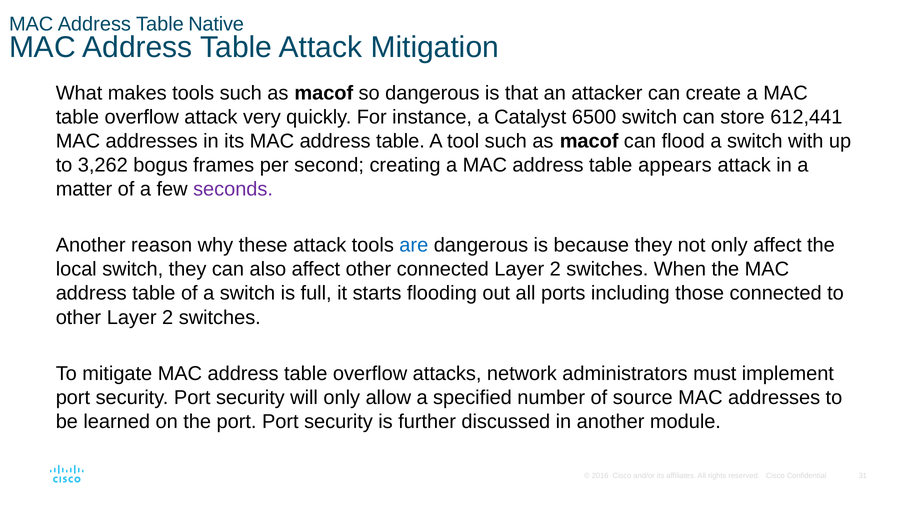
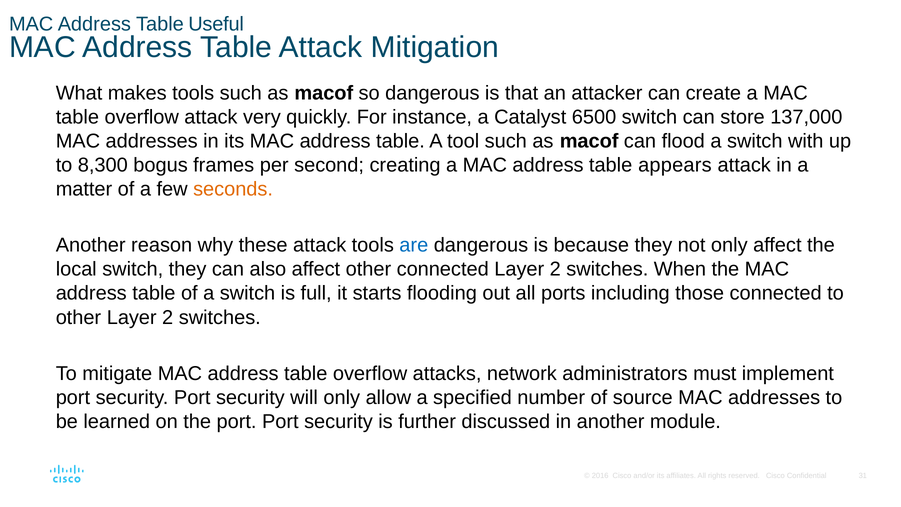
Native: Native -> Useful (216, 24)
612,441: 612,441 -> 137,000 (806, 117)
3,262: 3,262 -> 8,300 (103, 165)
seconds colour: purple -> orange (233, 189)
